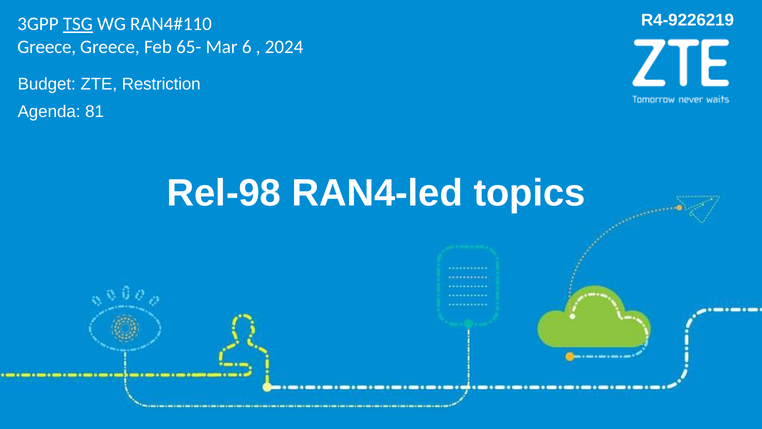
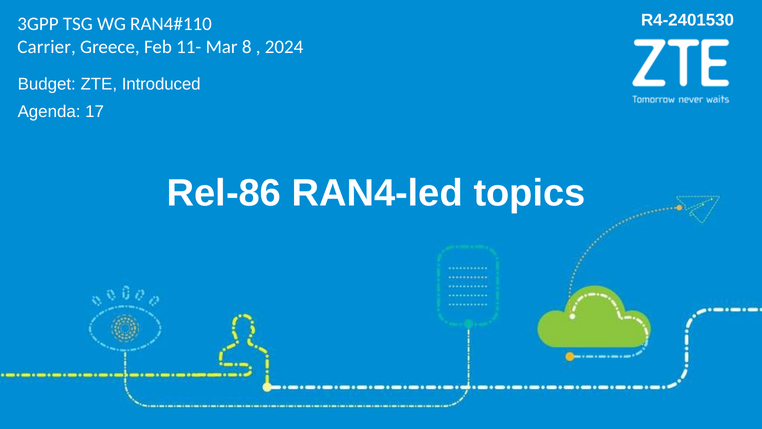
R4-9226219: R4-9226219 -> R4-2401530 (688, 20)
TSG underline: present -> none (78, 24)
Greece: Greece -> Carrier (47, 47)
65-: 65- -> 11- (189, 47)
6: 6 -> 8 (247, 47)
Restriction: Restriction -> Introduced (161, 84)
81: 81 -> 17 (95, 112)
Rel-98: Rel-98 -> Rel-86 (224, 193)
